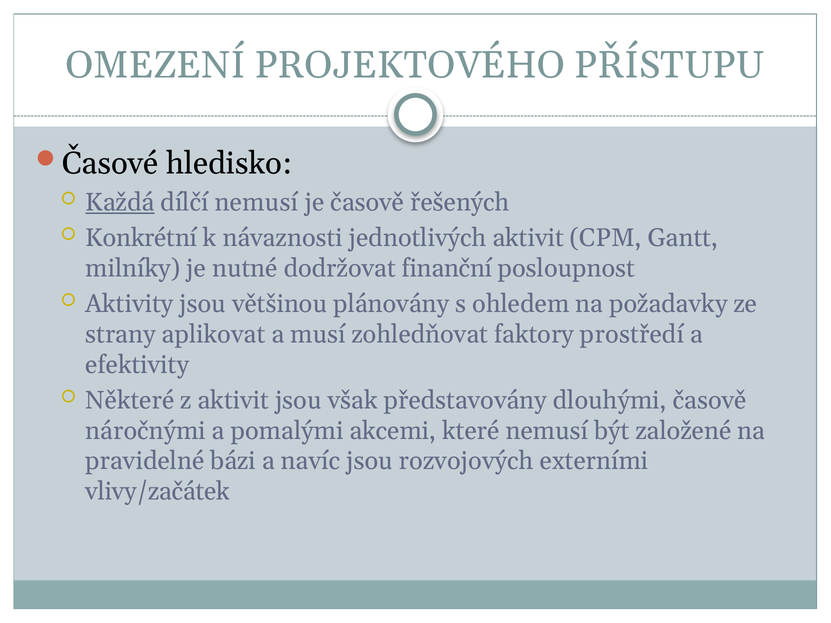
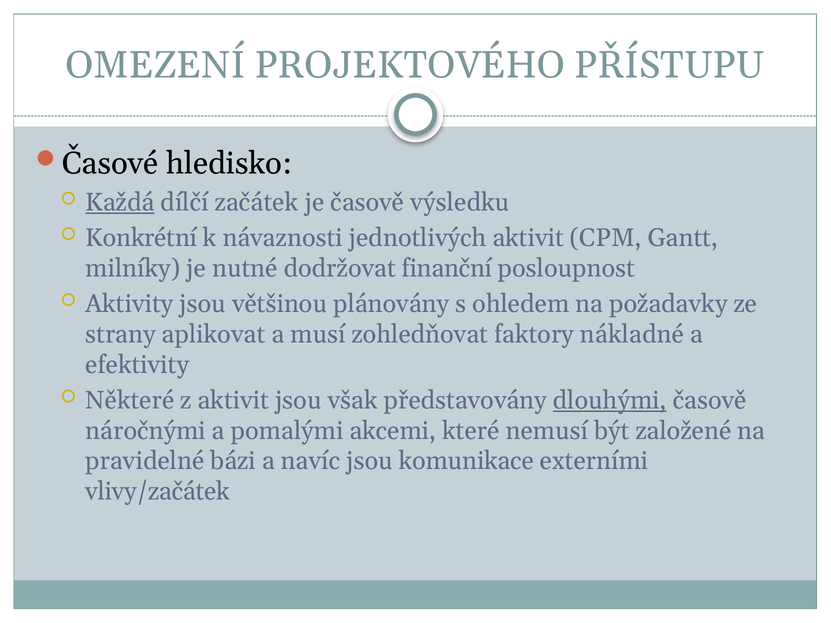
dílčí nemusí: nemusí -> začátek (257, 202)
řešených: řešených -> výsledku (460, 202)
prostředí: prostředí -> nákladné (632, 334)
dlouhými underline: none -> present (610, 400)
rozvojových: rozvojových -> komunikace (466, 461)
